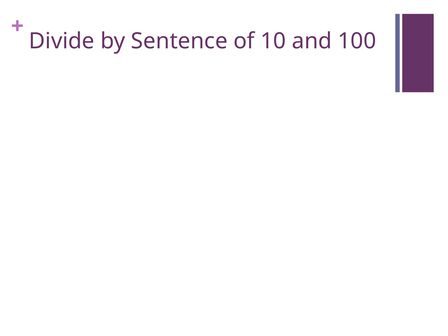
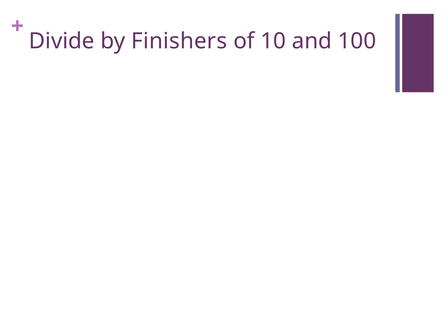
Sentence: Sentence -> Finishers (179, 41)
